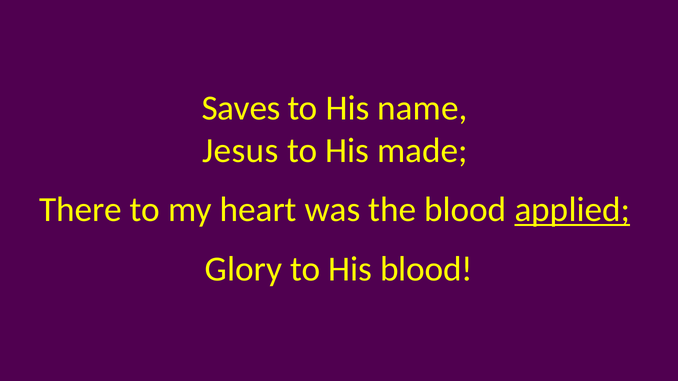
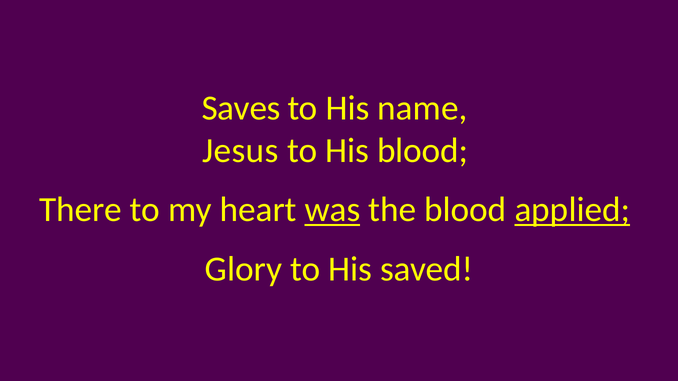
His made: made -> blood (423, 151)
was underline: none -> present (333, 210)
His blood: blood -> saved (427, 269)
